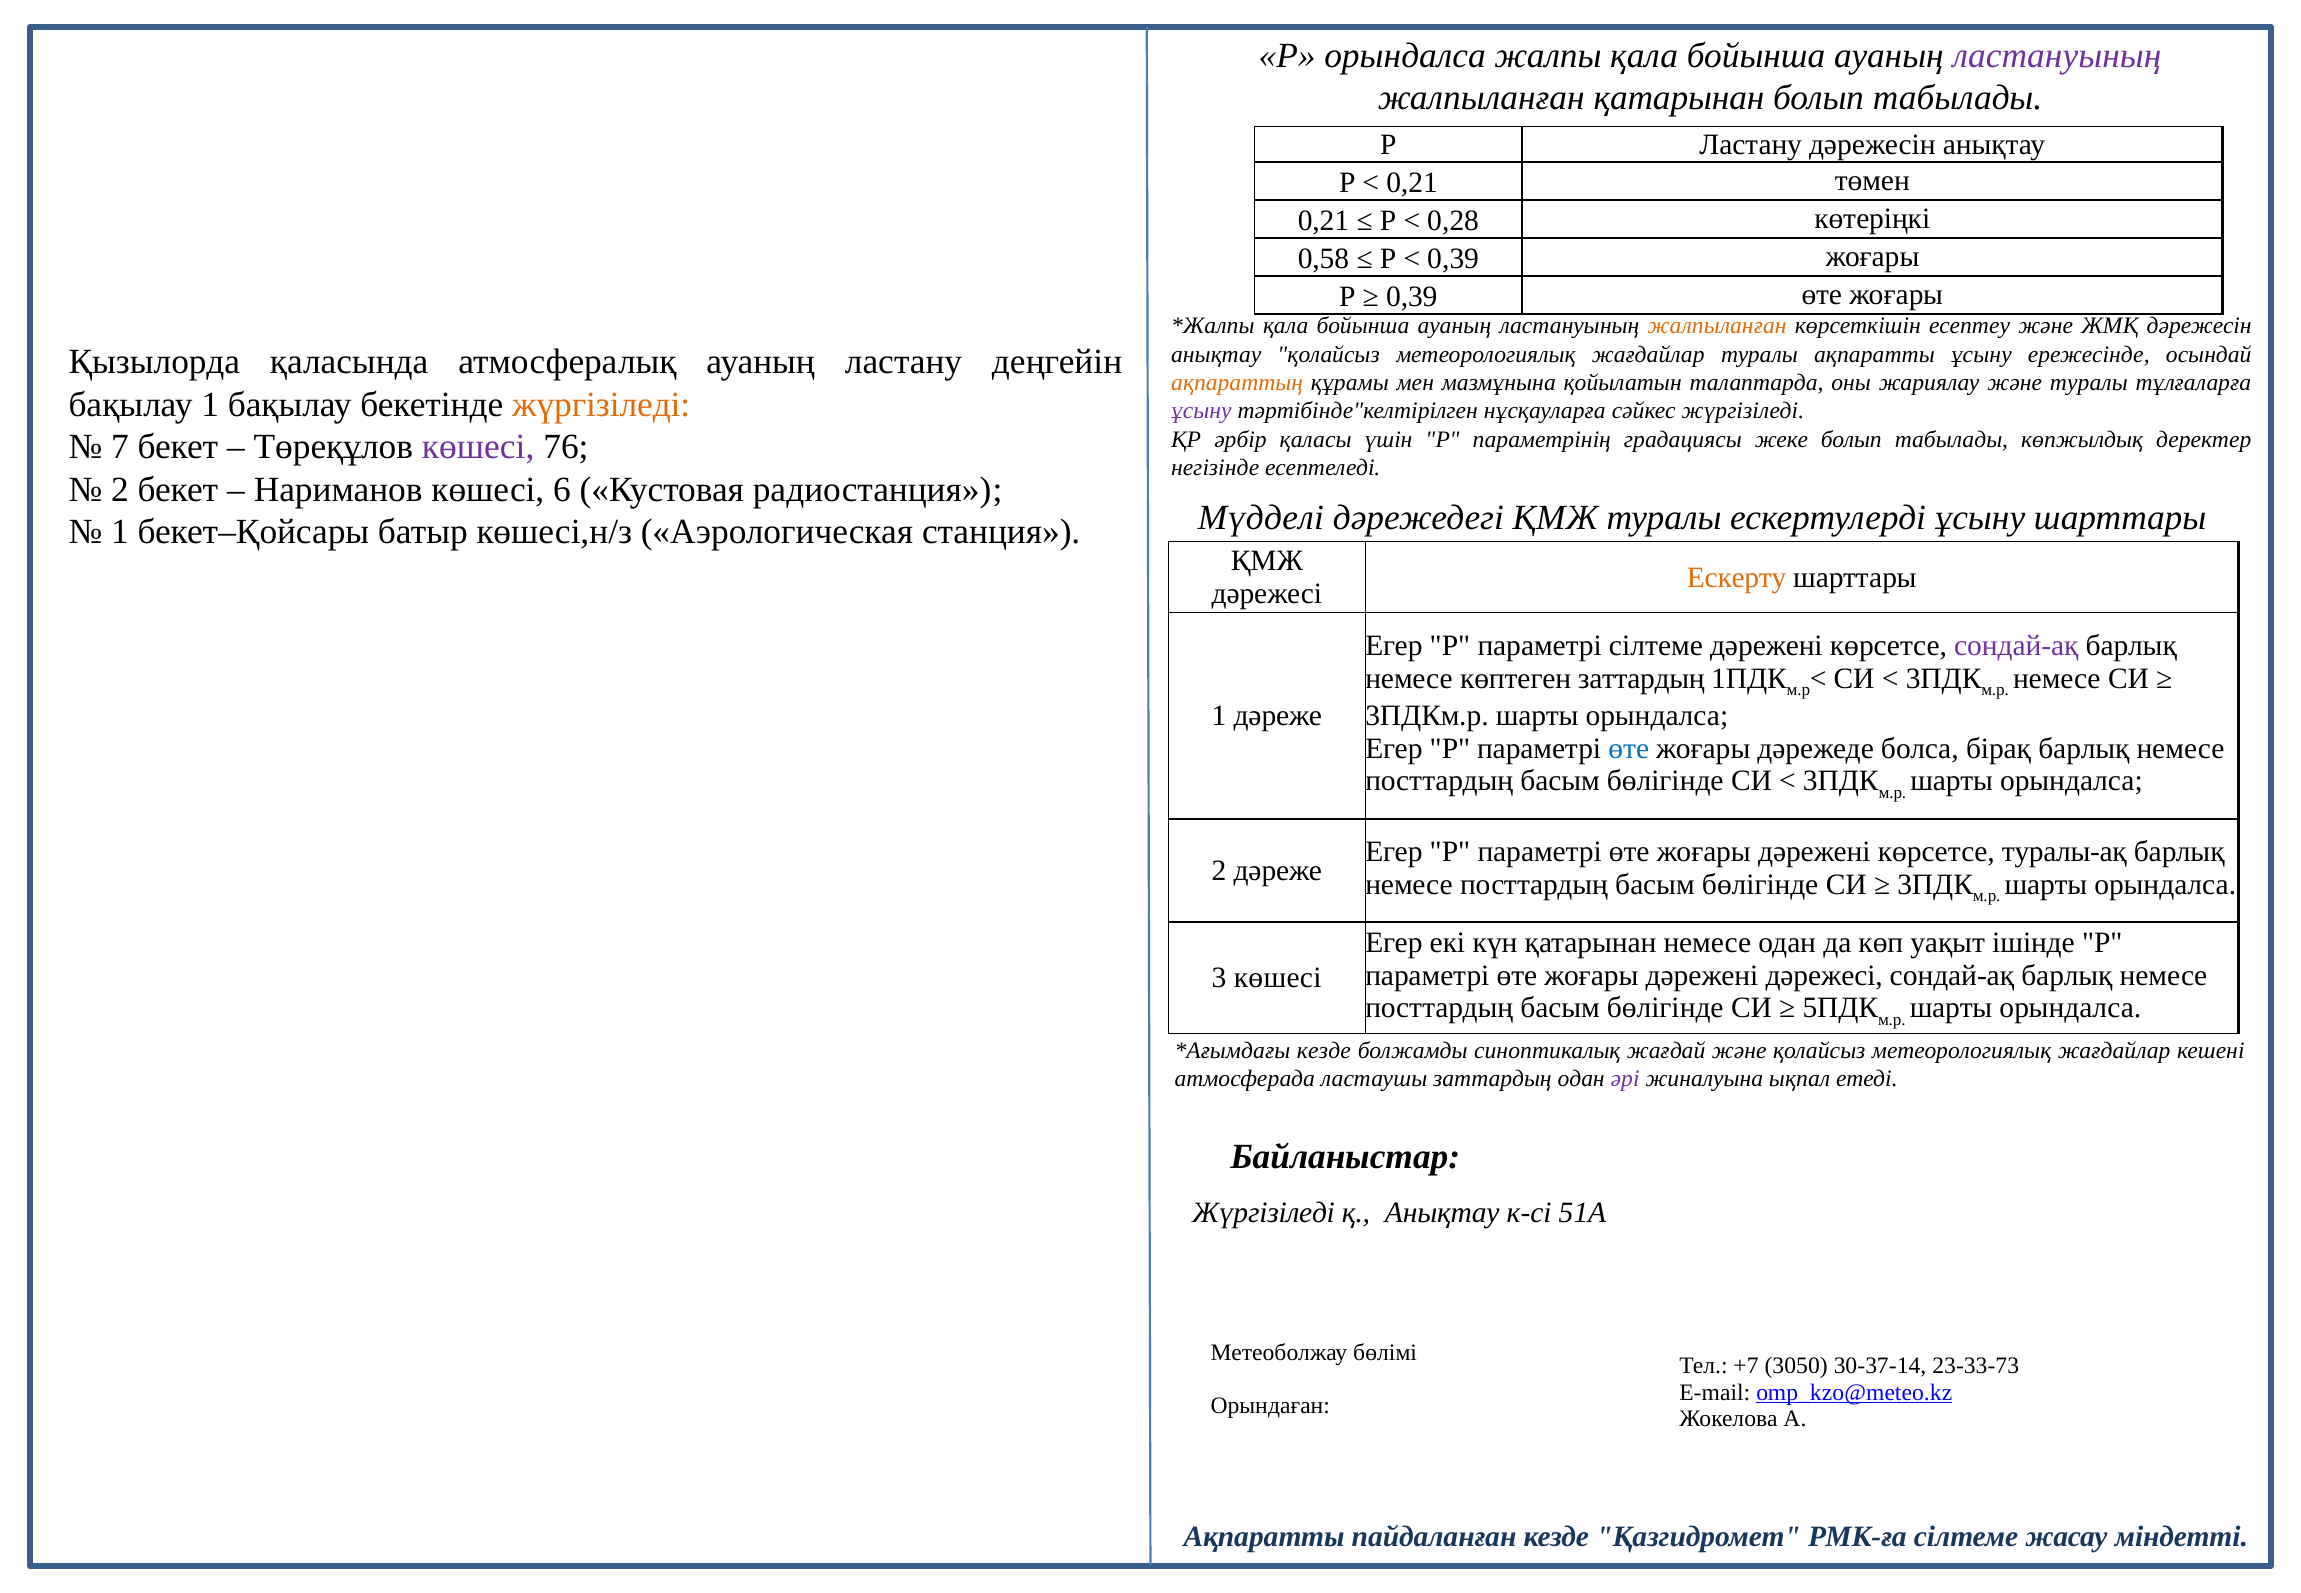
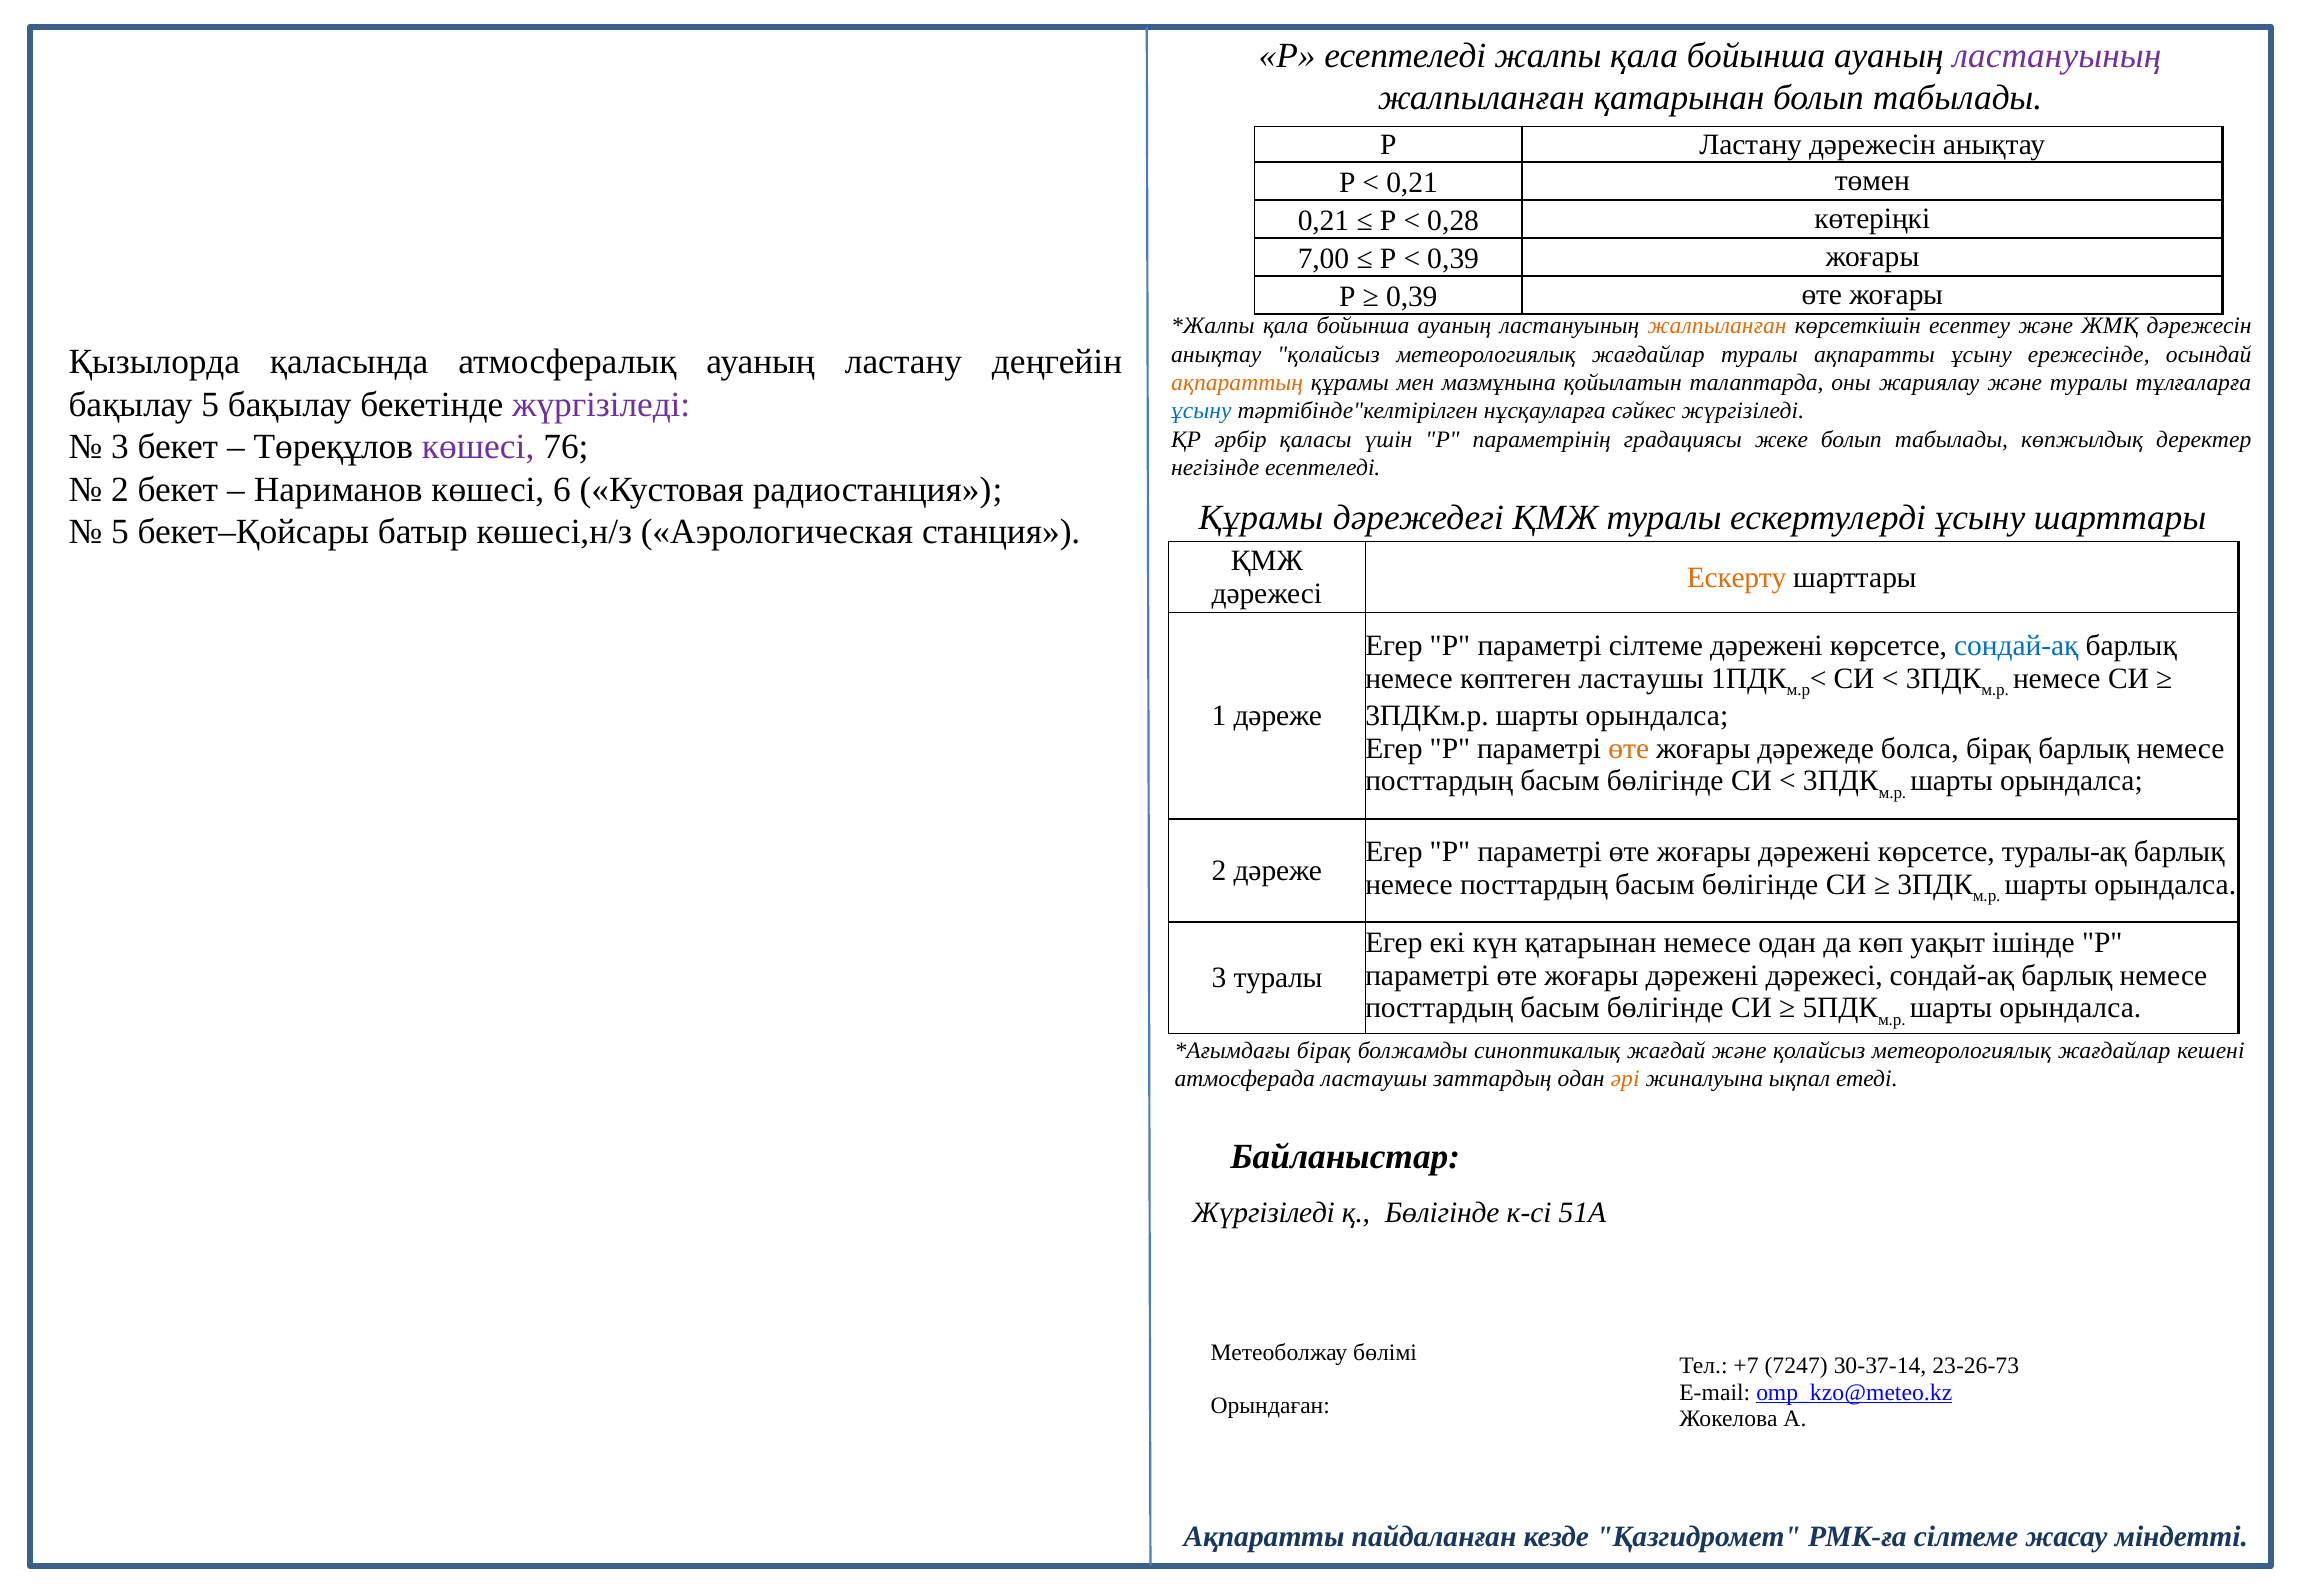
Р орындалса: орындалса -> есептеледі (1405, 56)
0,58: 0,58 -> 7,00 (1323, 258)
бақылау 1: 1 -> 5 (210, 405)
жүргізіледі colour: orange -> purple (601, 405)
ұсыну colour: purple -> blue (1201, 411)
7: 7 -> 3 (120, 447)
Мүдделі: Мүдделі -> Құрамы (1261, 518)
1: 1 -> 5 (120, 532)
сондай-ақ colour: purple -> blue (2016, 646)
көптеген заттардың: заттардың -> ластаушы (1641, 679)
өте colour: blue -> orange (1629, 748)
3 көшесі: көшесі -> туралы (1278, 978)
кезде: кезде -> бірақ (1324, 1051)
әрі colour: purple -> orange (1625, 1079)
қ Анықтау: Анықтау -> Бөлігінде (1442, 1213)
3050: 3050 -> 7247 (1796, 1366)
23-33-73: 23-33-73 -> 23-26-73 (1976, 1366)
